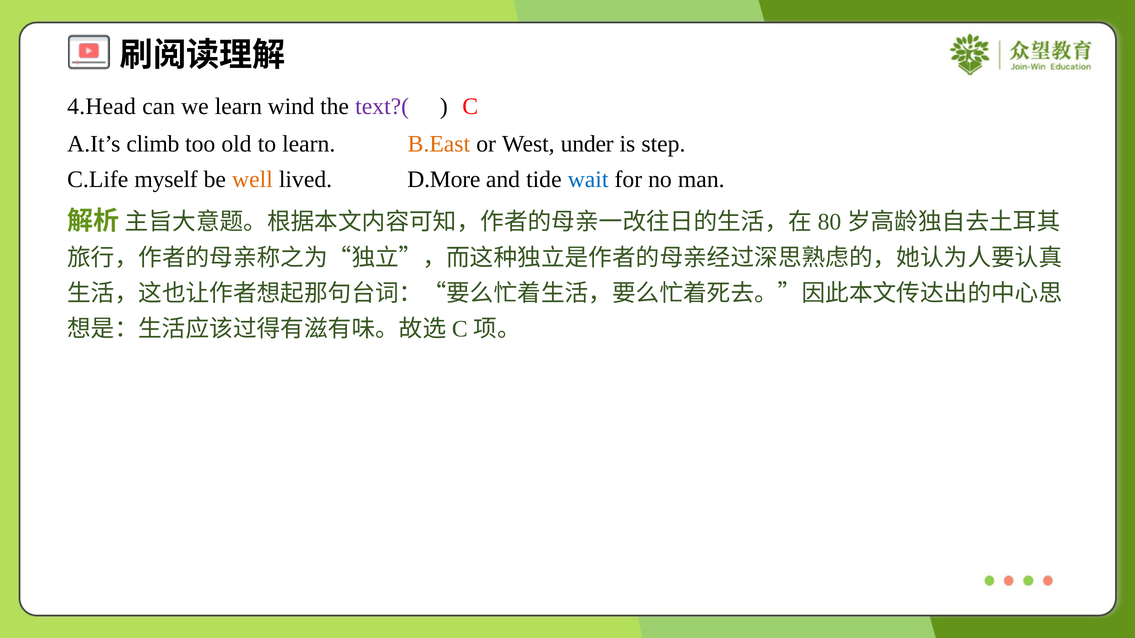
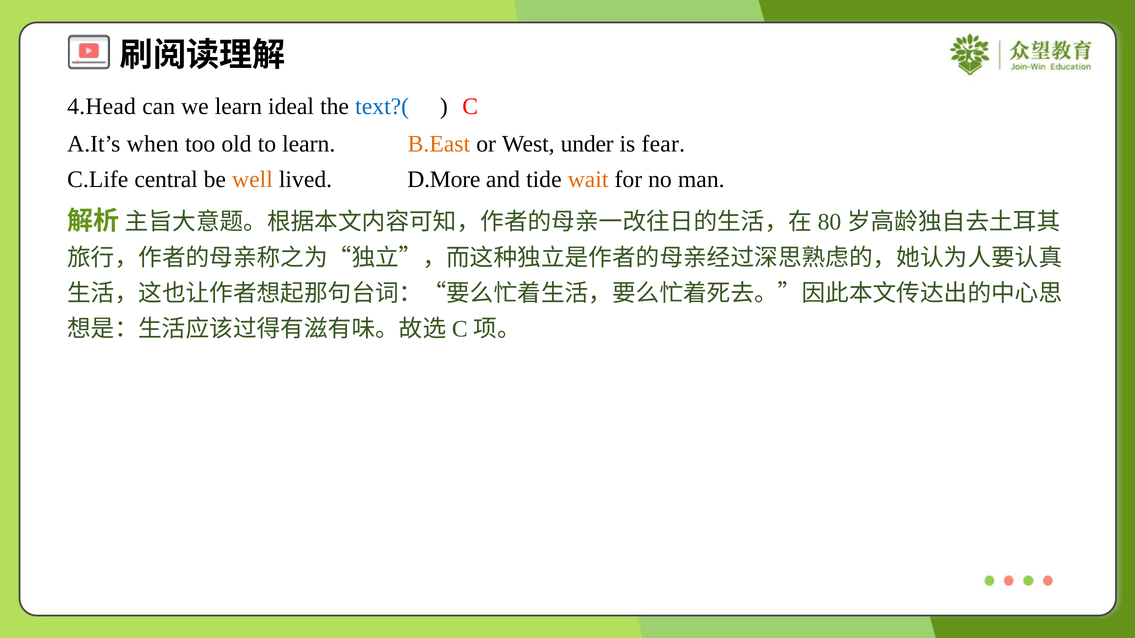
wind: wind -> ideal (291, 106)
text?( colour: purple -> blue (382, 106)
climb: climb -> when (153, 144)
step: step -> fear (663, 144)
myself: myself -> central (166, 180)
wait colour: blue -> orange (588, 180)
